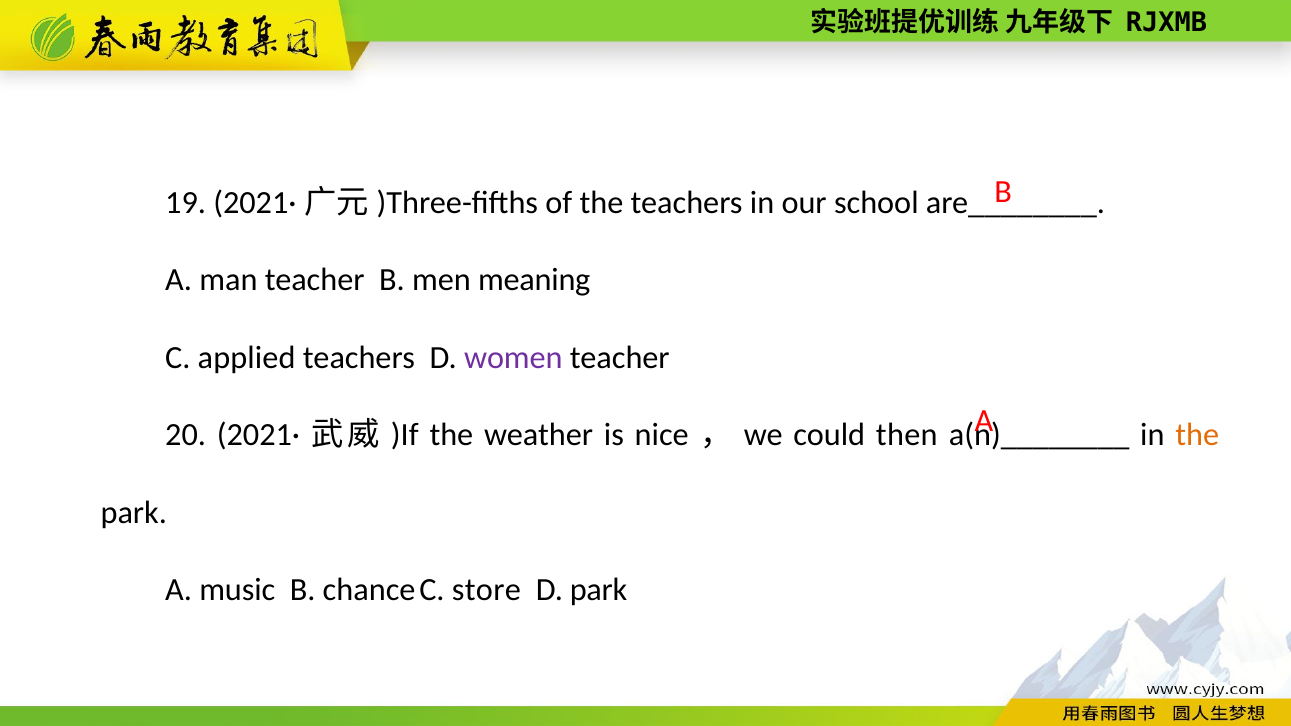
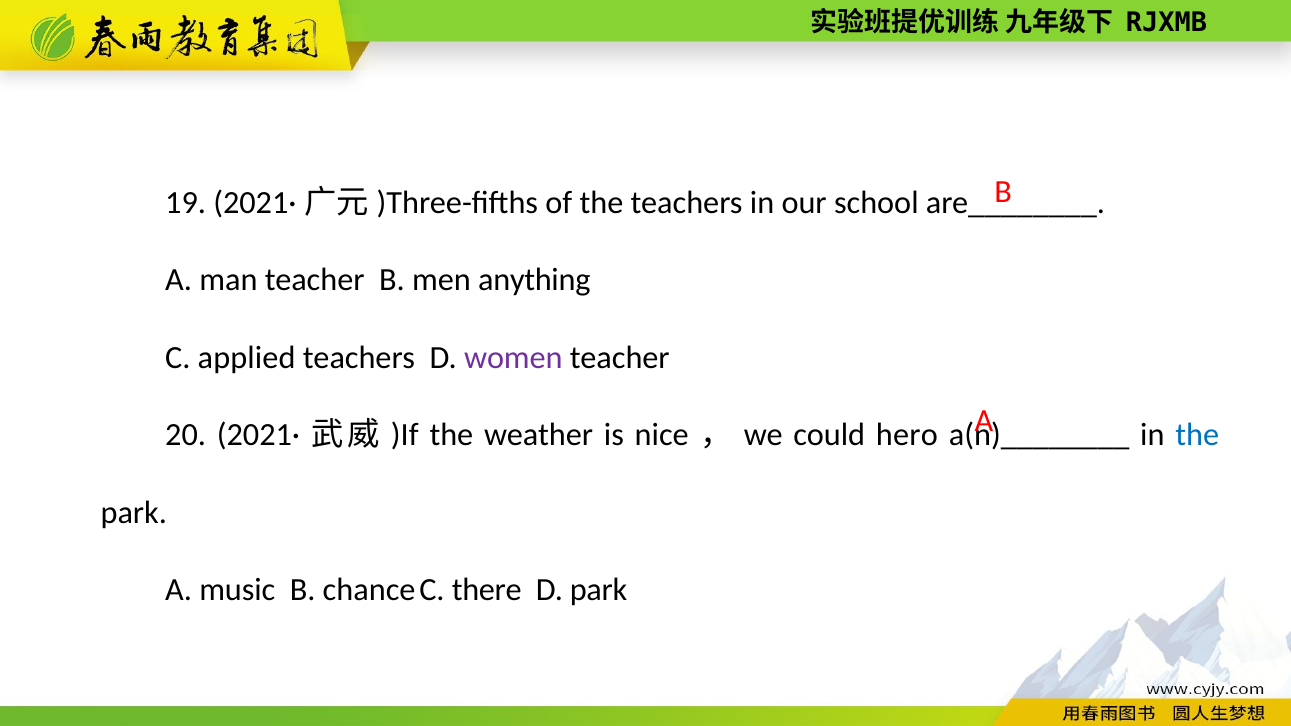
meaning: meaning -> anything (534, 280)
then: then -> hero (907, 435)
the colour: orange -> blue (1197, 435)
store: store -> there (487, 590)
